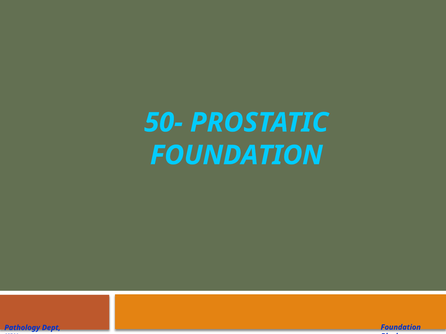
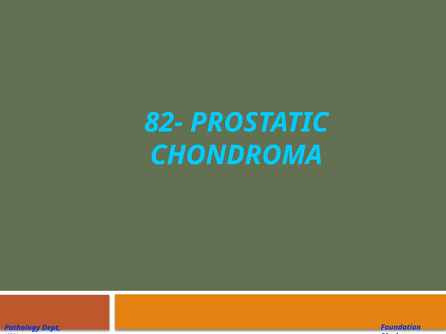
50-: 50- -> 82- (164, 123)
FOUNDATION: FOUNDATION -> CHONDROMA (236, 155)
